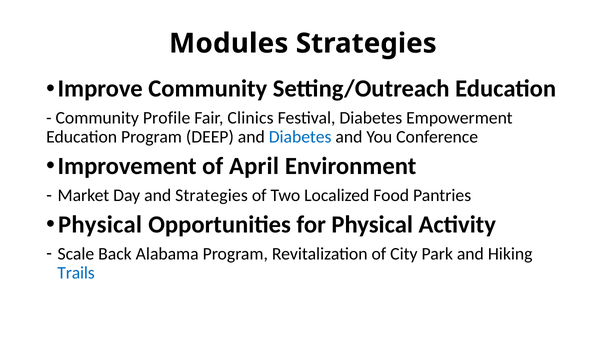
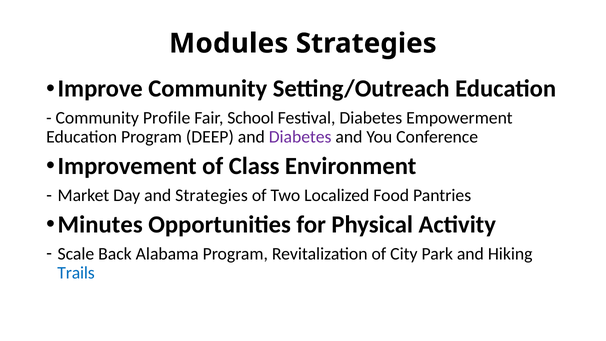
Clinics: Clinics -> School (251, 118)
Diabetes colour: blue -> purple (300, 137)
April: April -> Class (254, 166)
Physical: Physical -> Minutes (100, 224)
